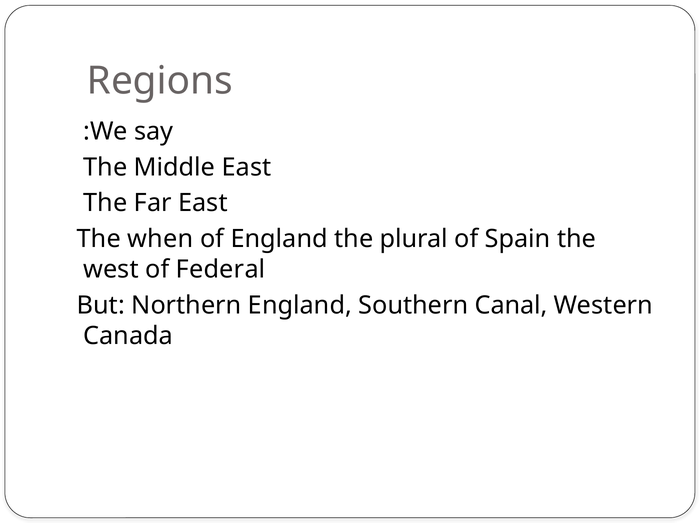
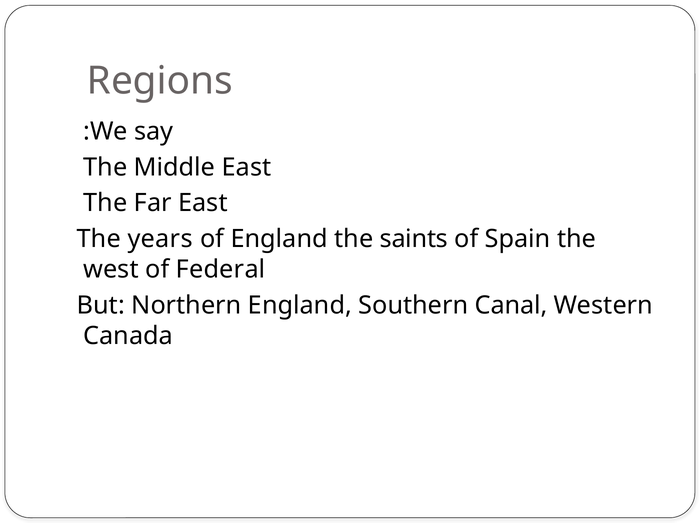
when: when -> years (160, 239)
plural: plural -> saints (414, 239)
